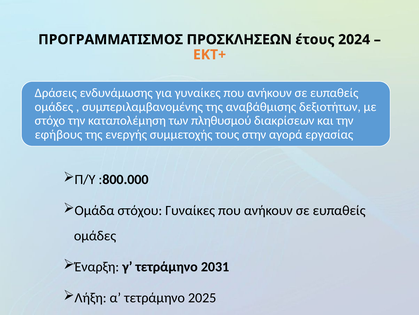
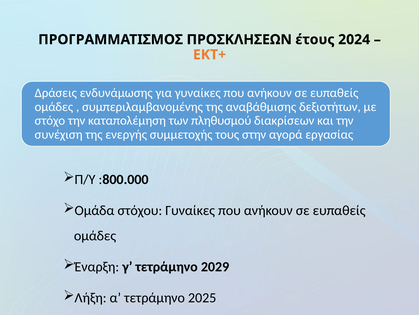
εφήβους: εφήβους -> συνέχιση (59, 134)
2031: 2031 -> 2029 (215, 266)
